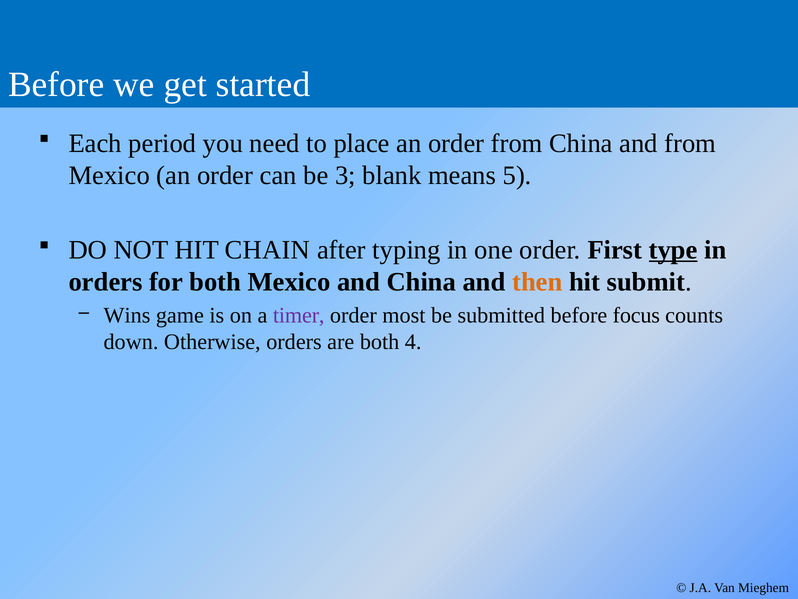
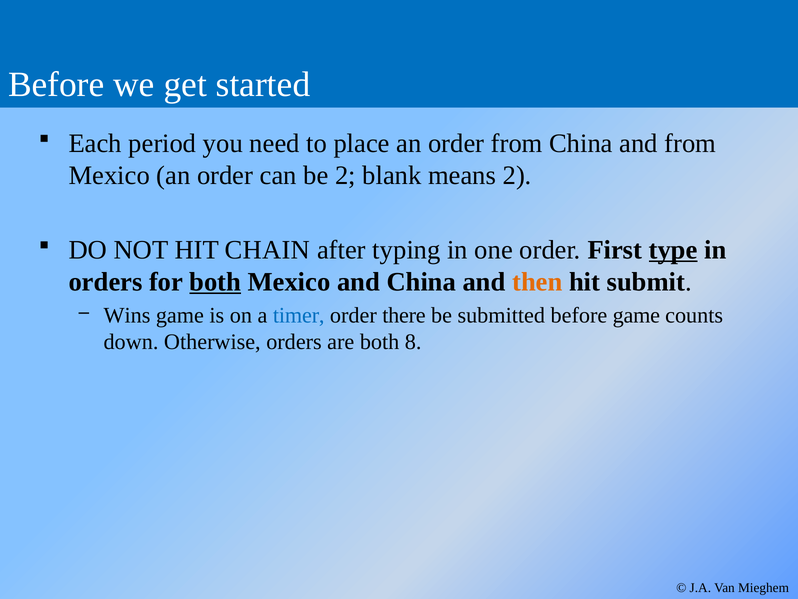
be 3: 3 -> 2 (345, 175)
means 5: 5 -> 2 (517, 175)
both underline: none -> present (215, 282)
timer colour: purple -> blue (299, 315)
most: most -> there (404, 315)
before focus: focus -> game (636, 315)
4: 4 -> 8 (413, 342)
